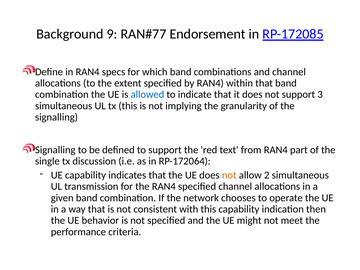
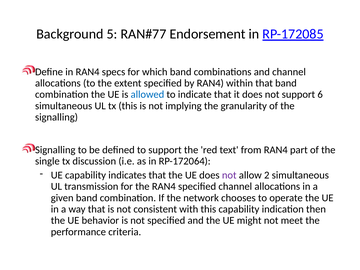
9: 9 -> 5 (112, 34)
3: 3 -> 6 (320, 95)
not colour: orange -> purple (229, 175)
